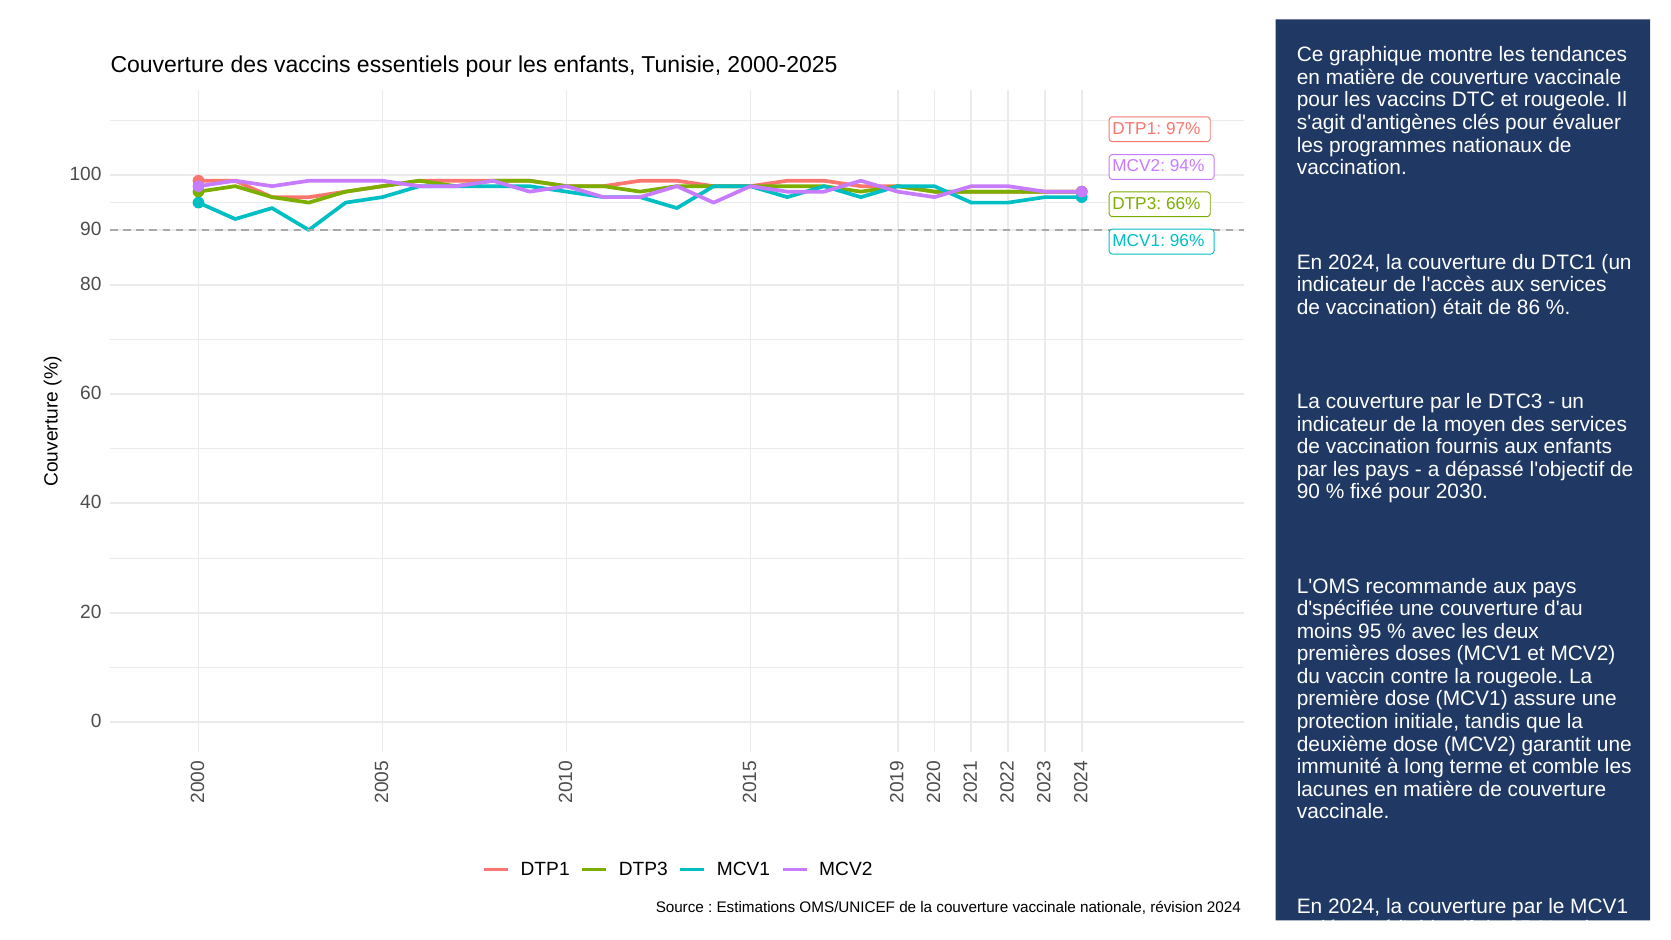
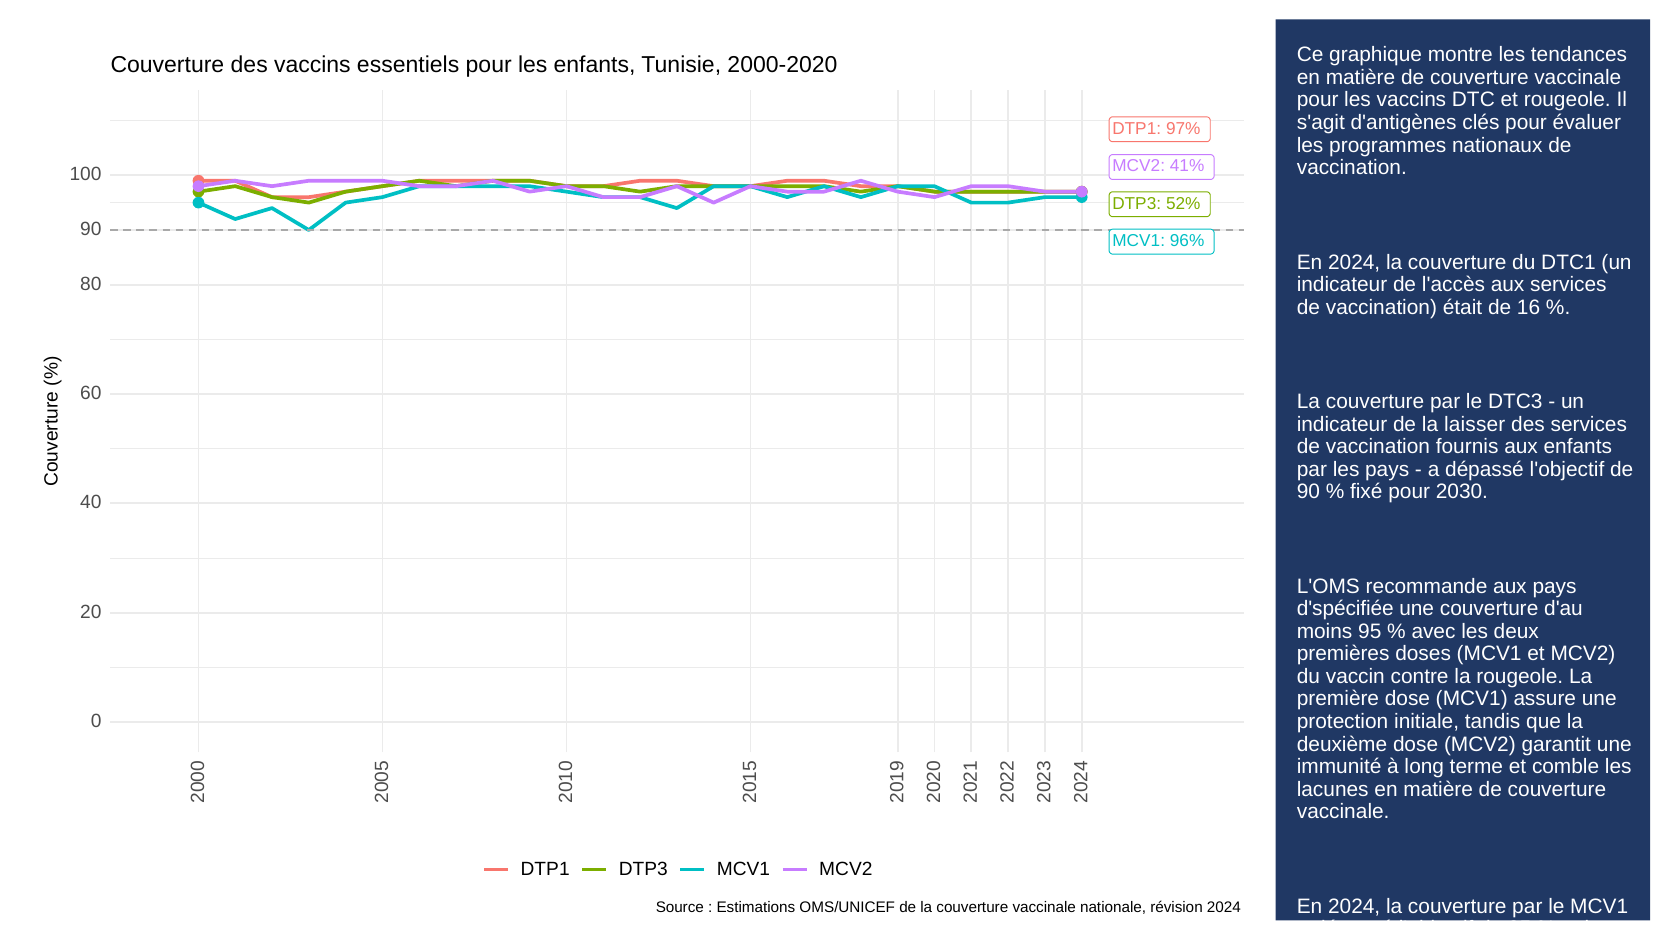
2000-2025: 2000-2025 -> 2000-2020 (782, 65)
94%: 94% -> 41% (1187, 166)
66%: 66% -> 52% (1183, 203)
86: 86 -> 16 (1529, 307)
moyen: moyen -> laisser (1475, 424)
